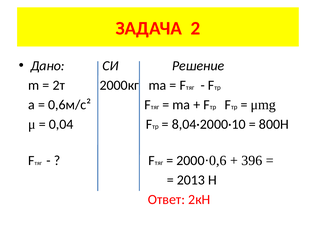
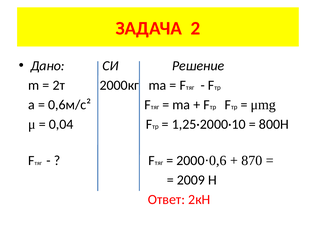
8,04·2000·10: 8,04·2000·10 -> 1,25·2000·10 (209, 124)
396: 396 -> 870 (252, 160)
2013: 2013 -> 2009 (191, 180)
